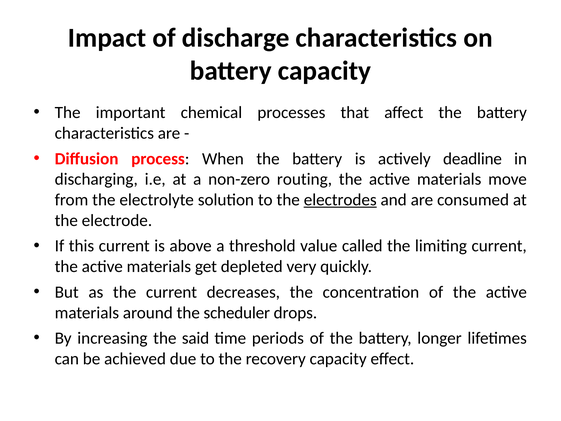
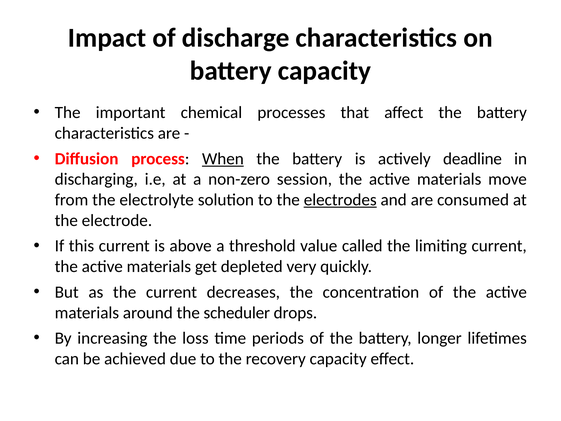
When underline: none -> present (223, 159)
routing: routing -> session (304, 179)
said: said -> loss (195, 338)
